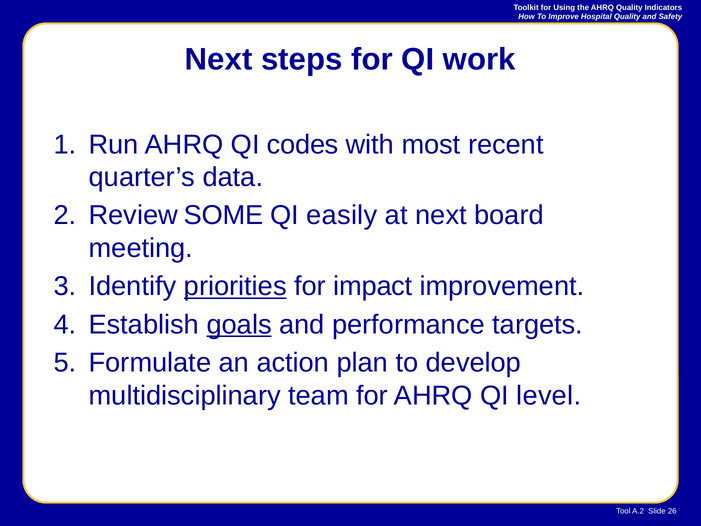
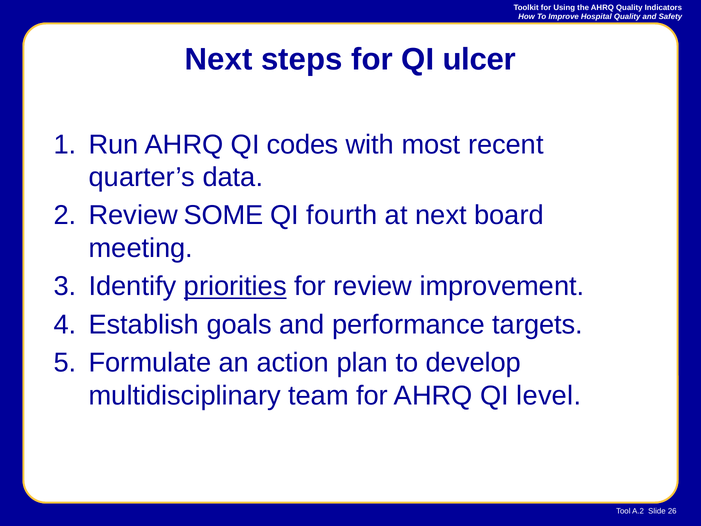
work: work -> ulcer (479, 59)
easily: easily -> fourth (342, 215)
for impact: impact -> review (373, 286)
goals underline: present -> none (239, 325)
